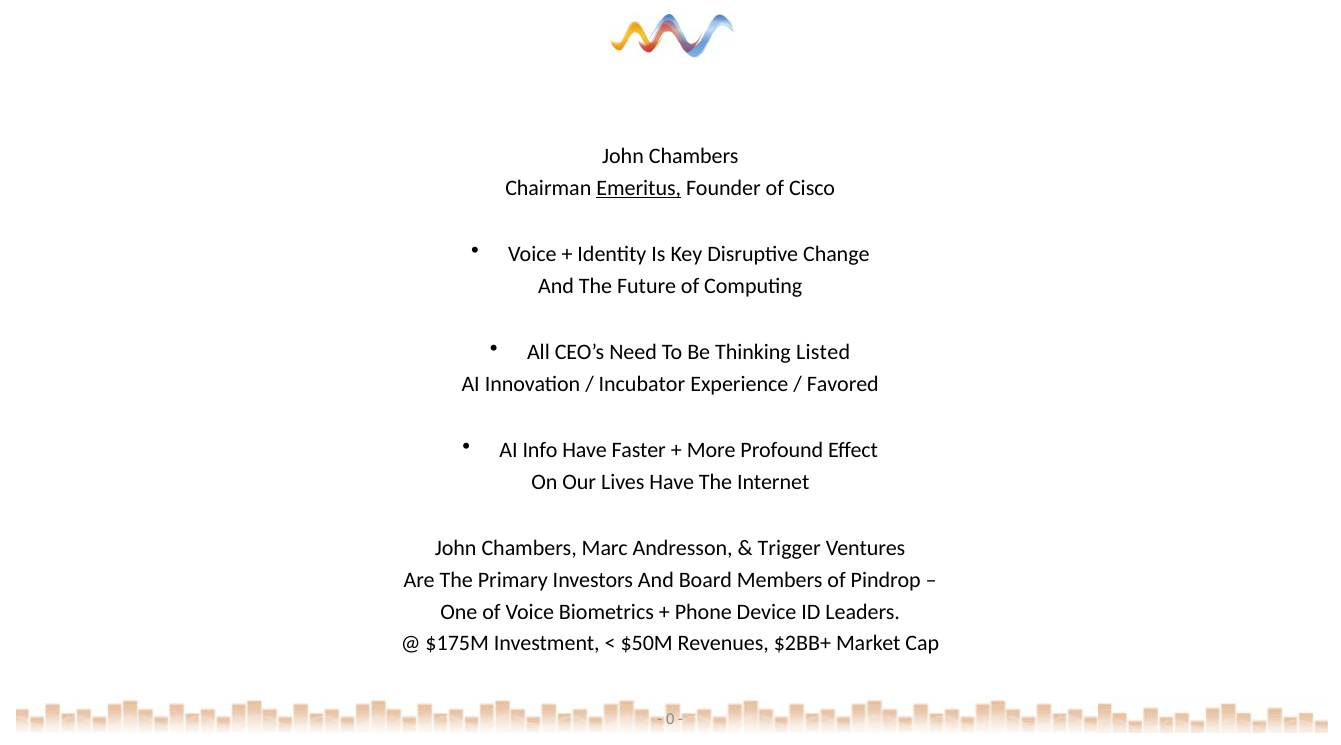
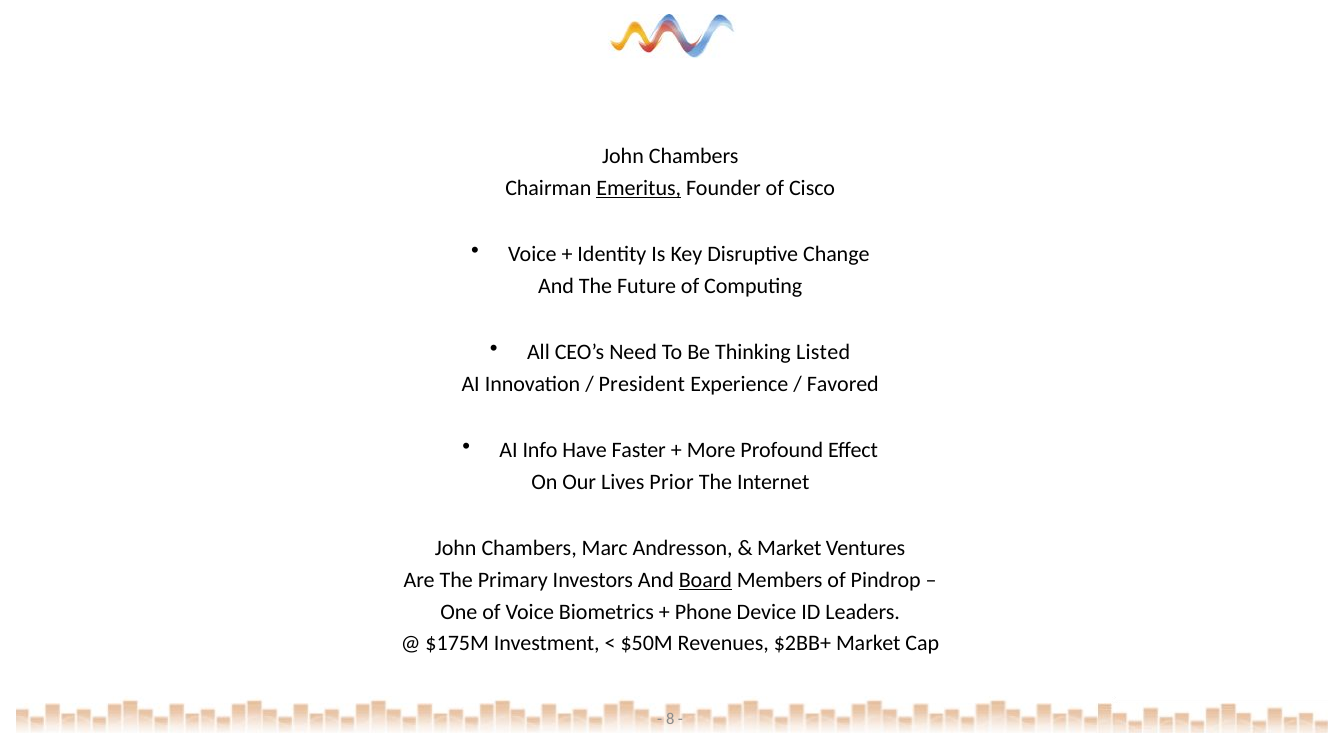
Incubator: Incubator -> President (642, 384)
Lives Have: Have -> Prior (672, 482)
Trigger: Trigger -> Market (789, 548)
Board underline: none -> present (705, 580)
0: 0 -> 8 (670, 719)
